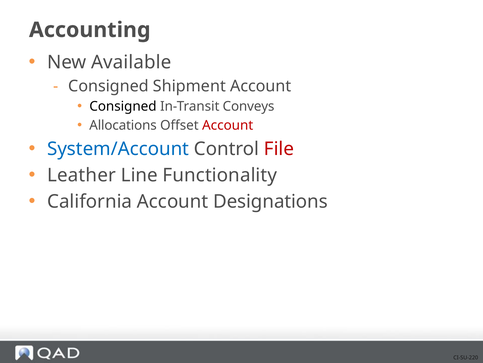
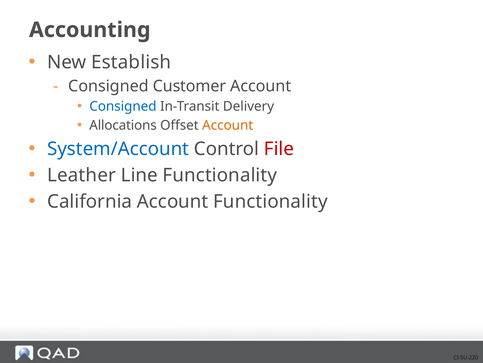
Available: Available -> Establish (131, 62)
Shipment: Shipment -> Customer (189, 86)
Consigned colour: black -> blue (123, 106)
Conveys: Conveys -> Delivery (248, 106)
Account colour: red -> orange (228, 125)
Account Designations: Designations -> Functionality (270, 201)
